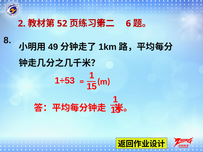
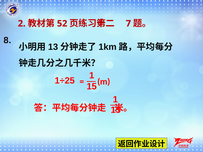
6: 6 -> 7 (128, 24)
49: 49 -> 13 (53, 47)
1÷53: 1÷53 -> 1÷25 (65, 81)
